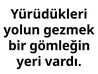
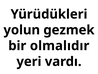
gömleğin: gömleğin -> olmalıdır (60, 46)
